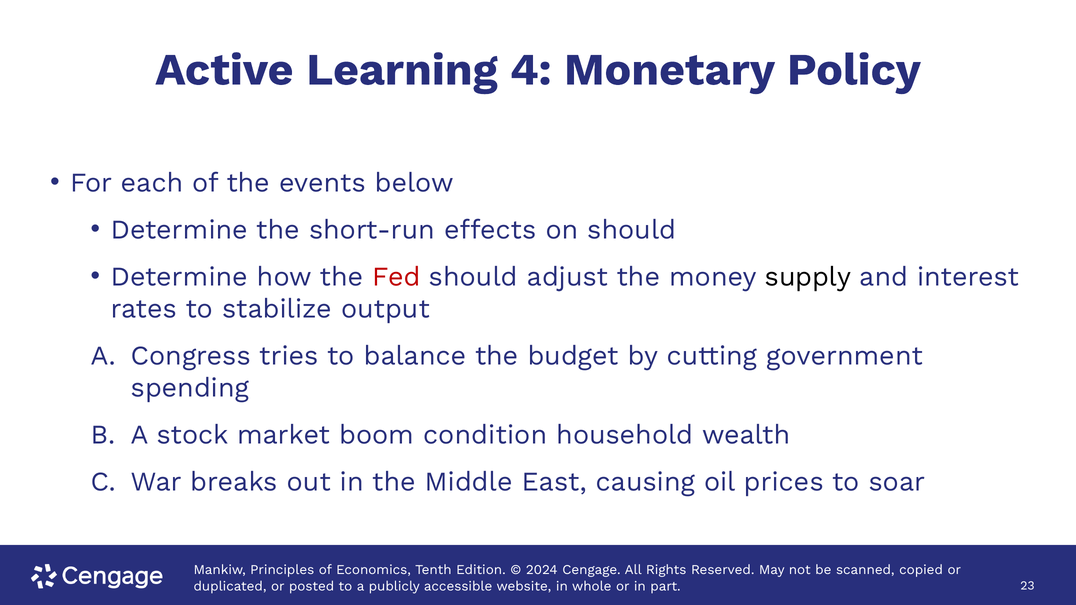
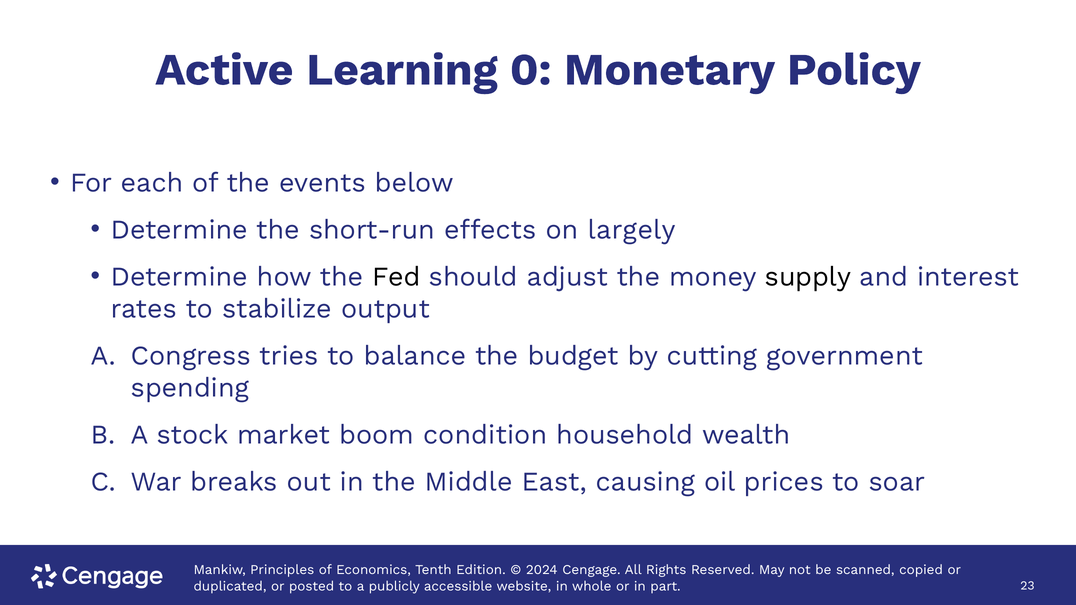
4: 4 -> 0 (531, 70)
on should: should -> largely (632, 230)
Fed colour: red -> black (396, 277)
